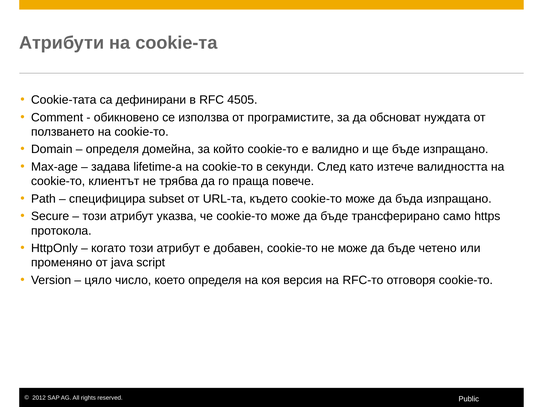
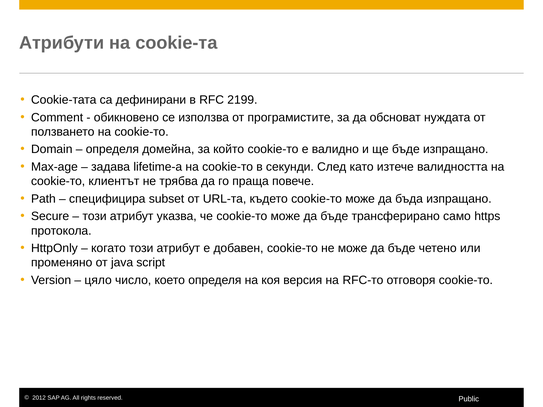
4505: 4505 -> 2199 (242, 100)
